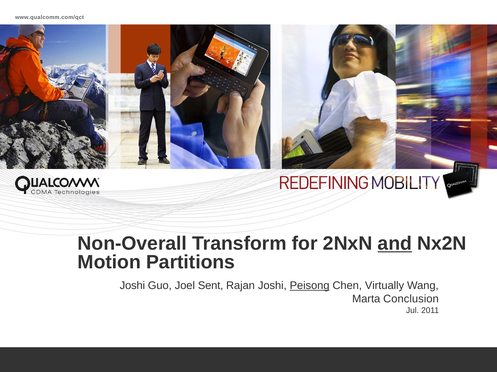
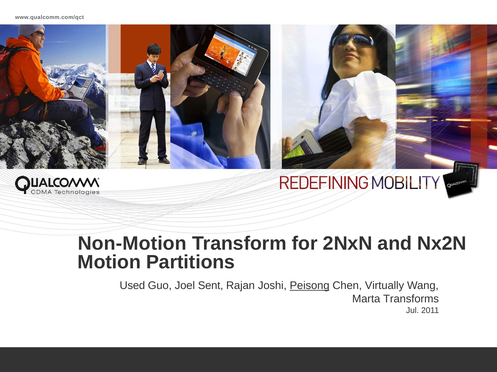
Non-Overall: Non-Overall -> Non-Motion (132, 244)
and underline: present -> none (395, 244)
Joshi: Joshi -> Used (132, 286)
Conclusion: Conclusion -> Transforms (411, 300)
